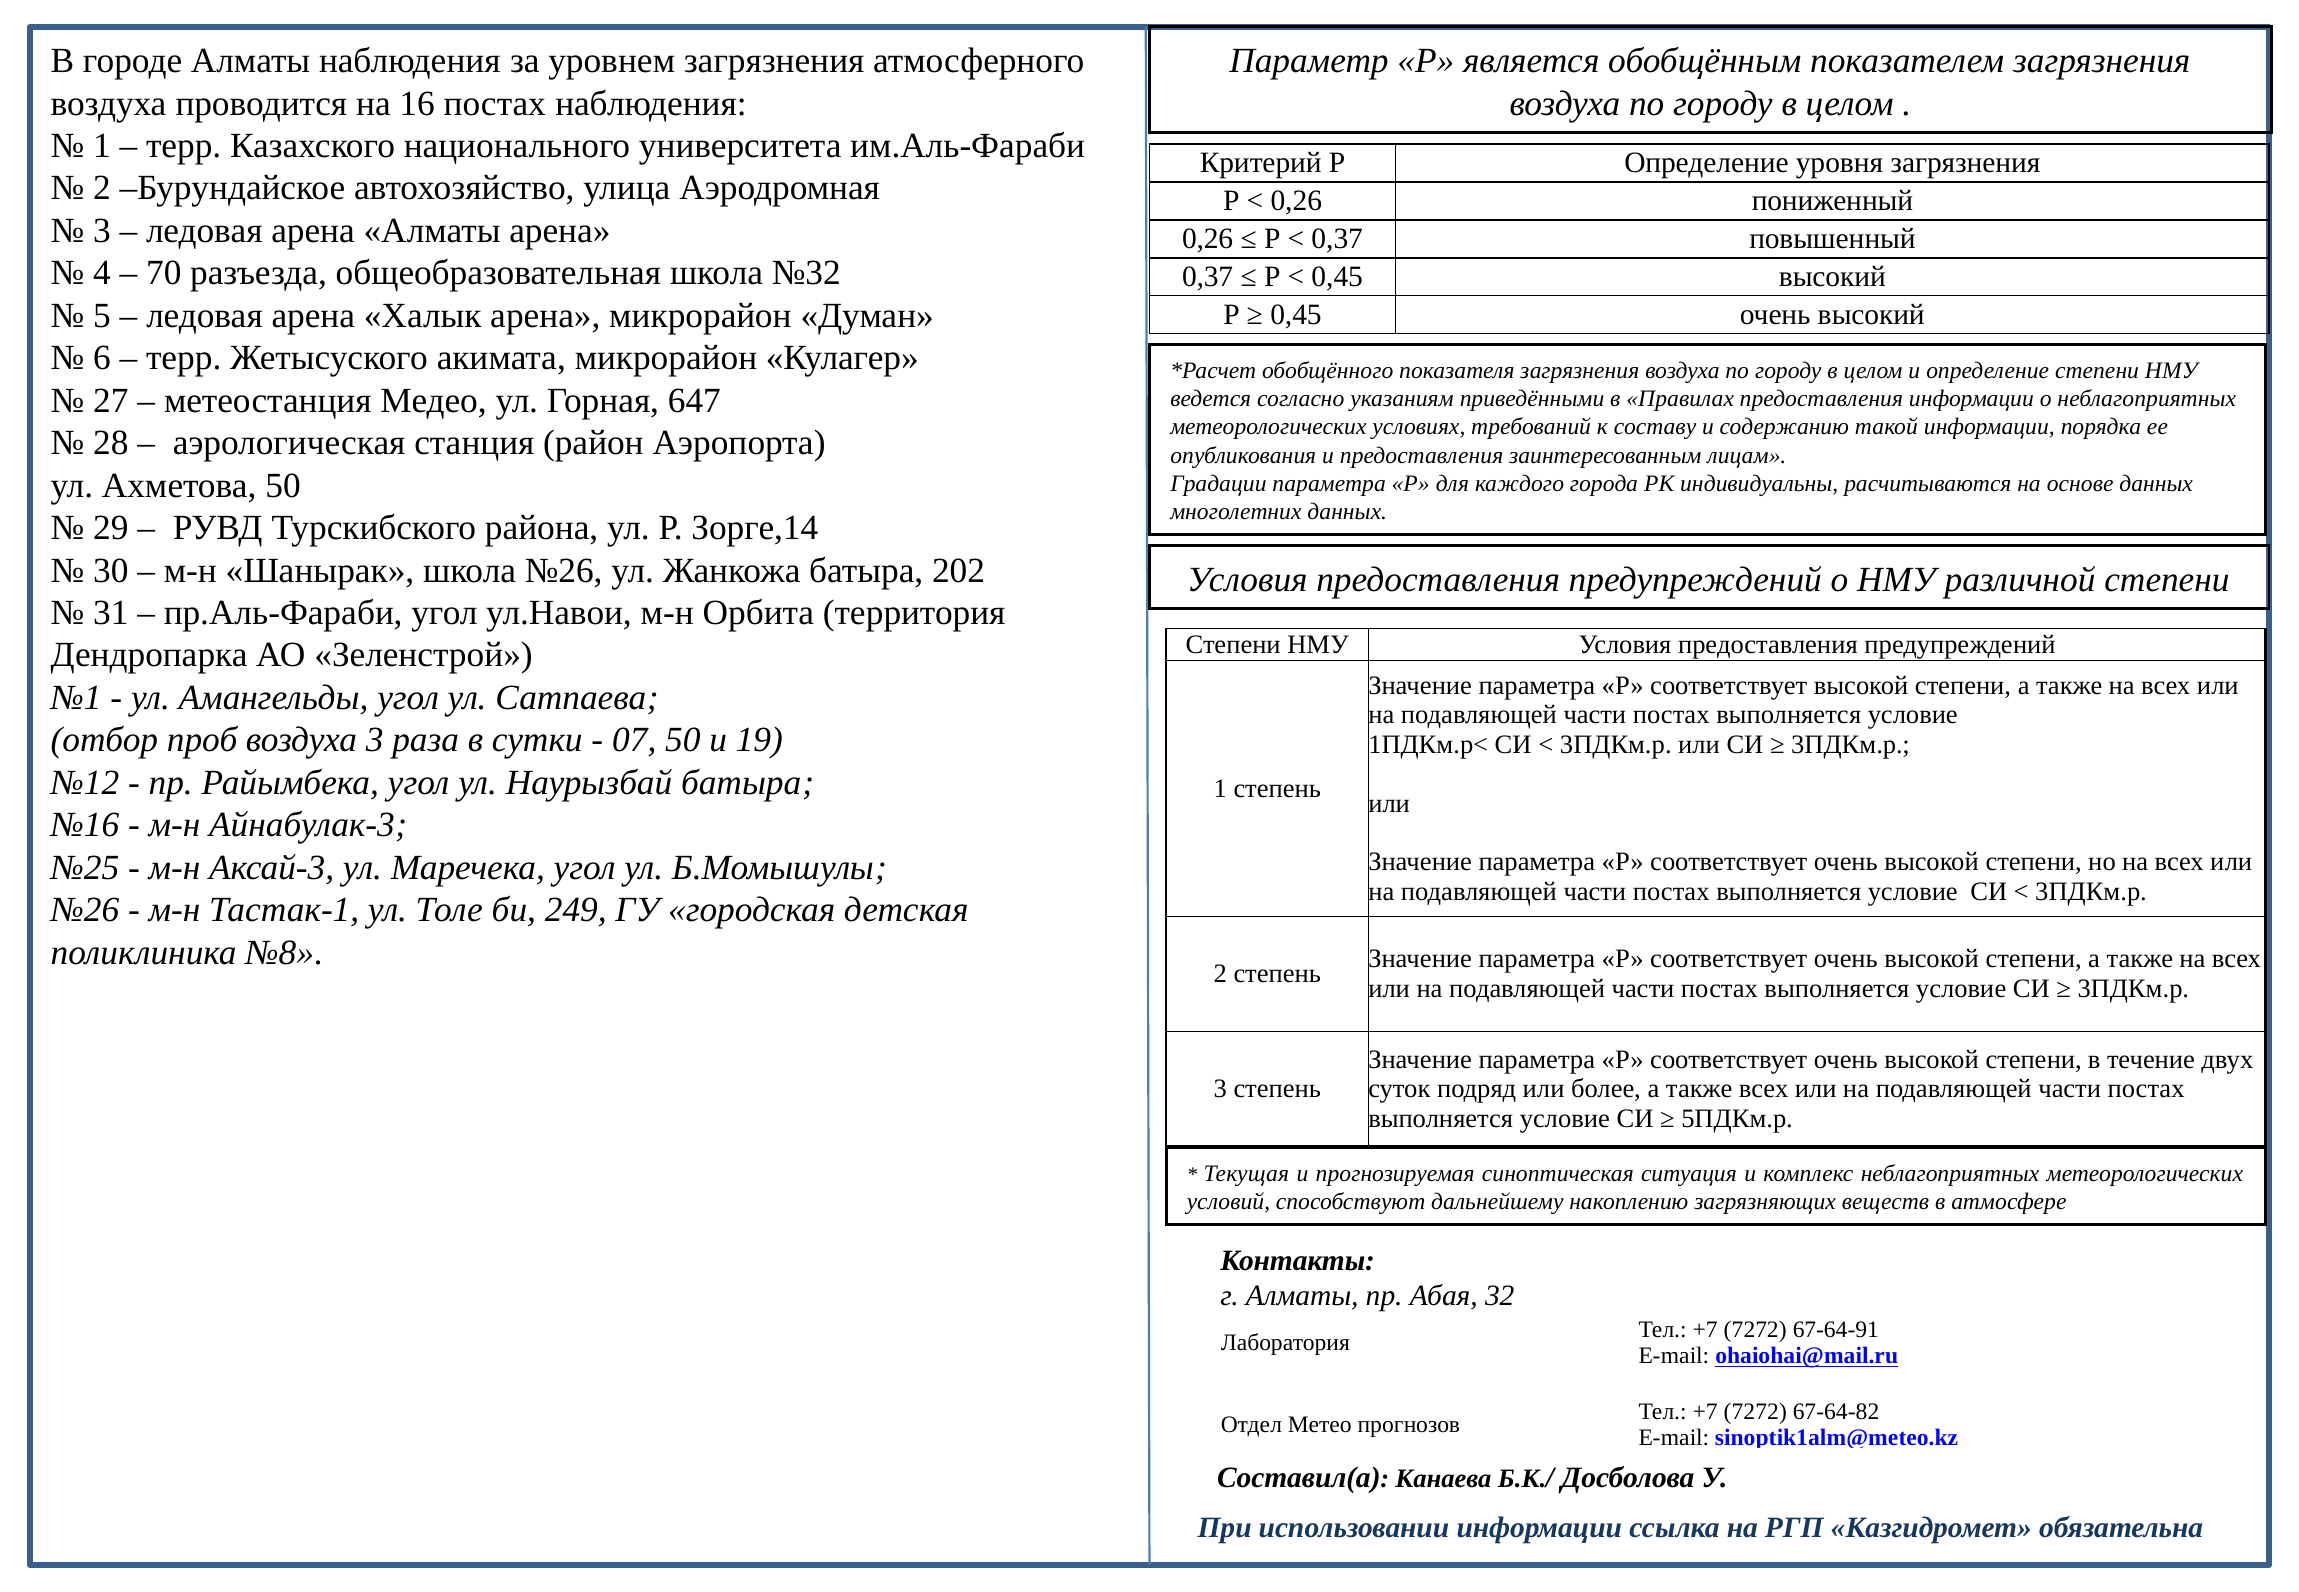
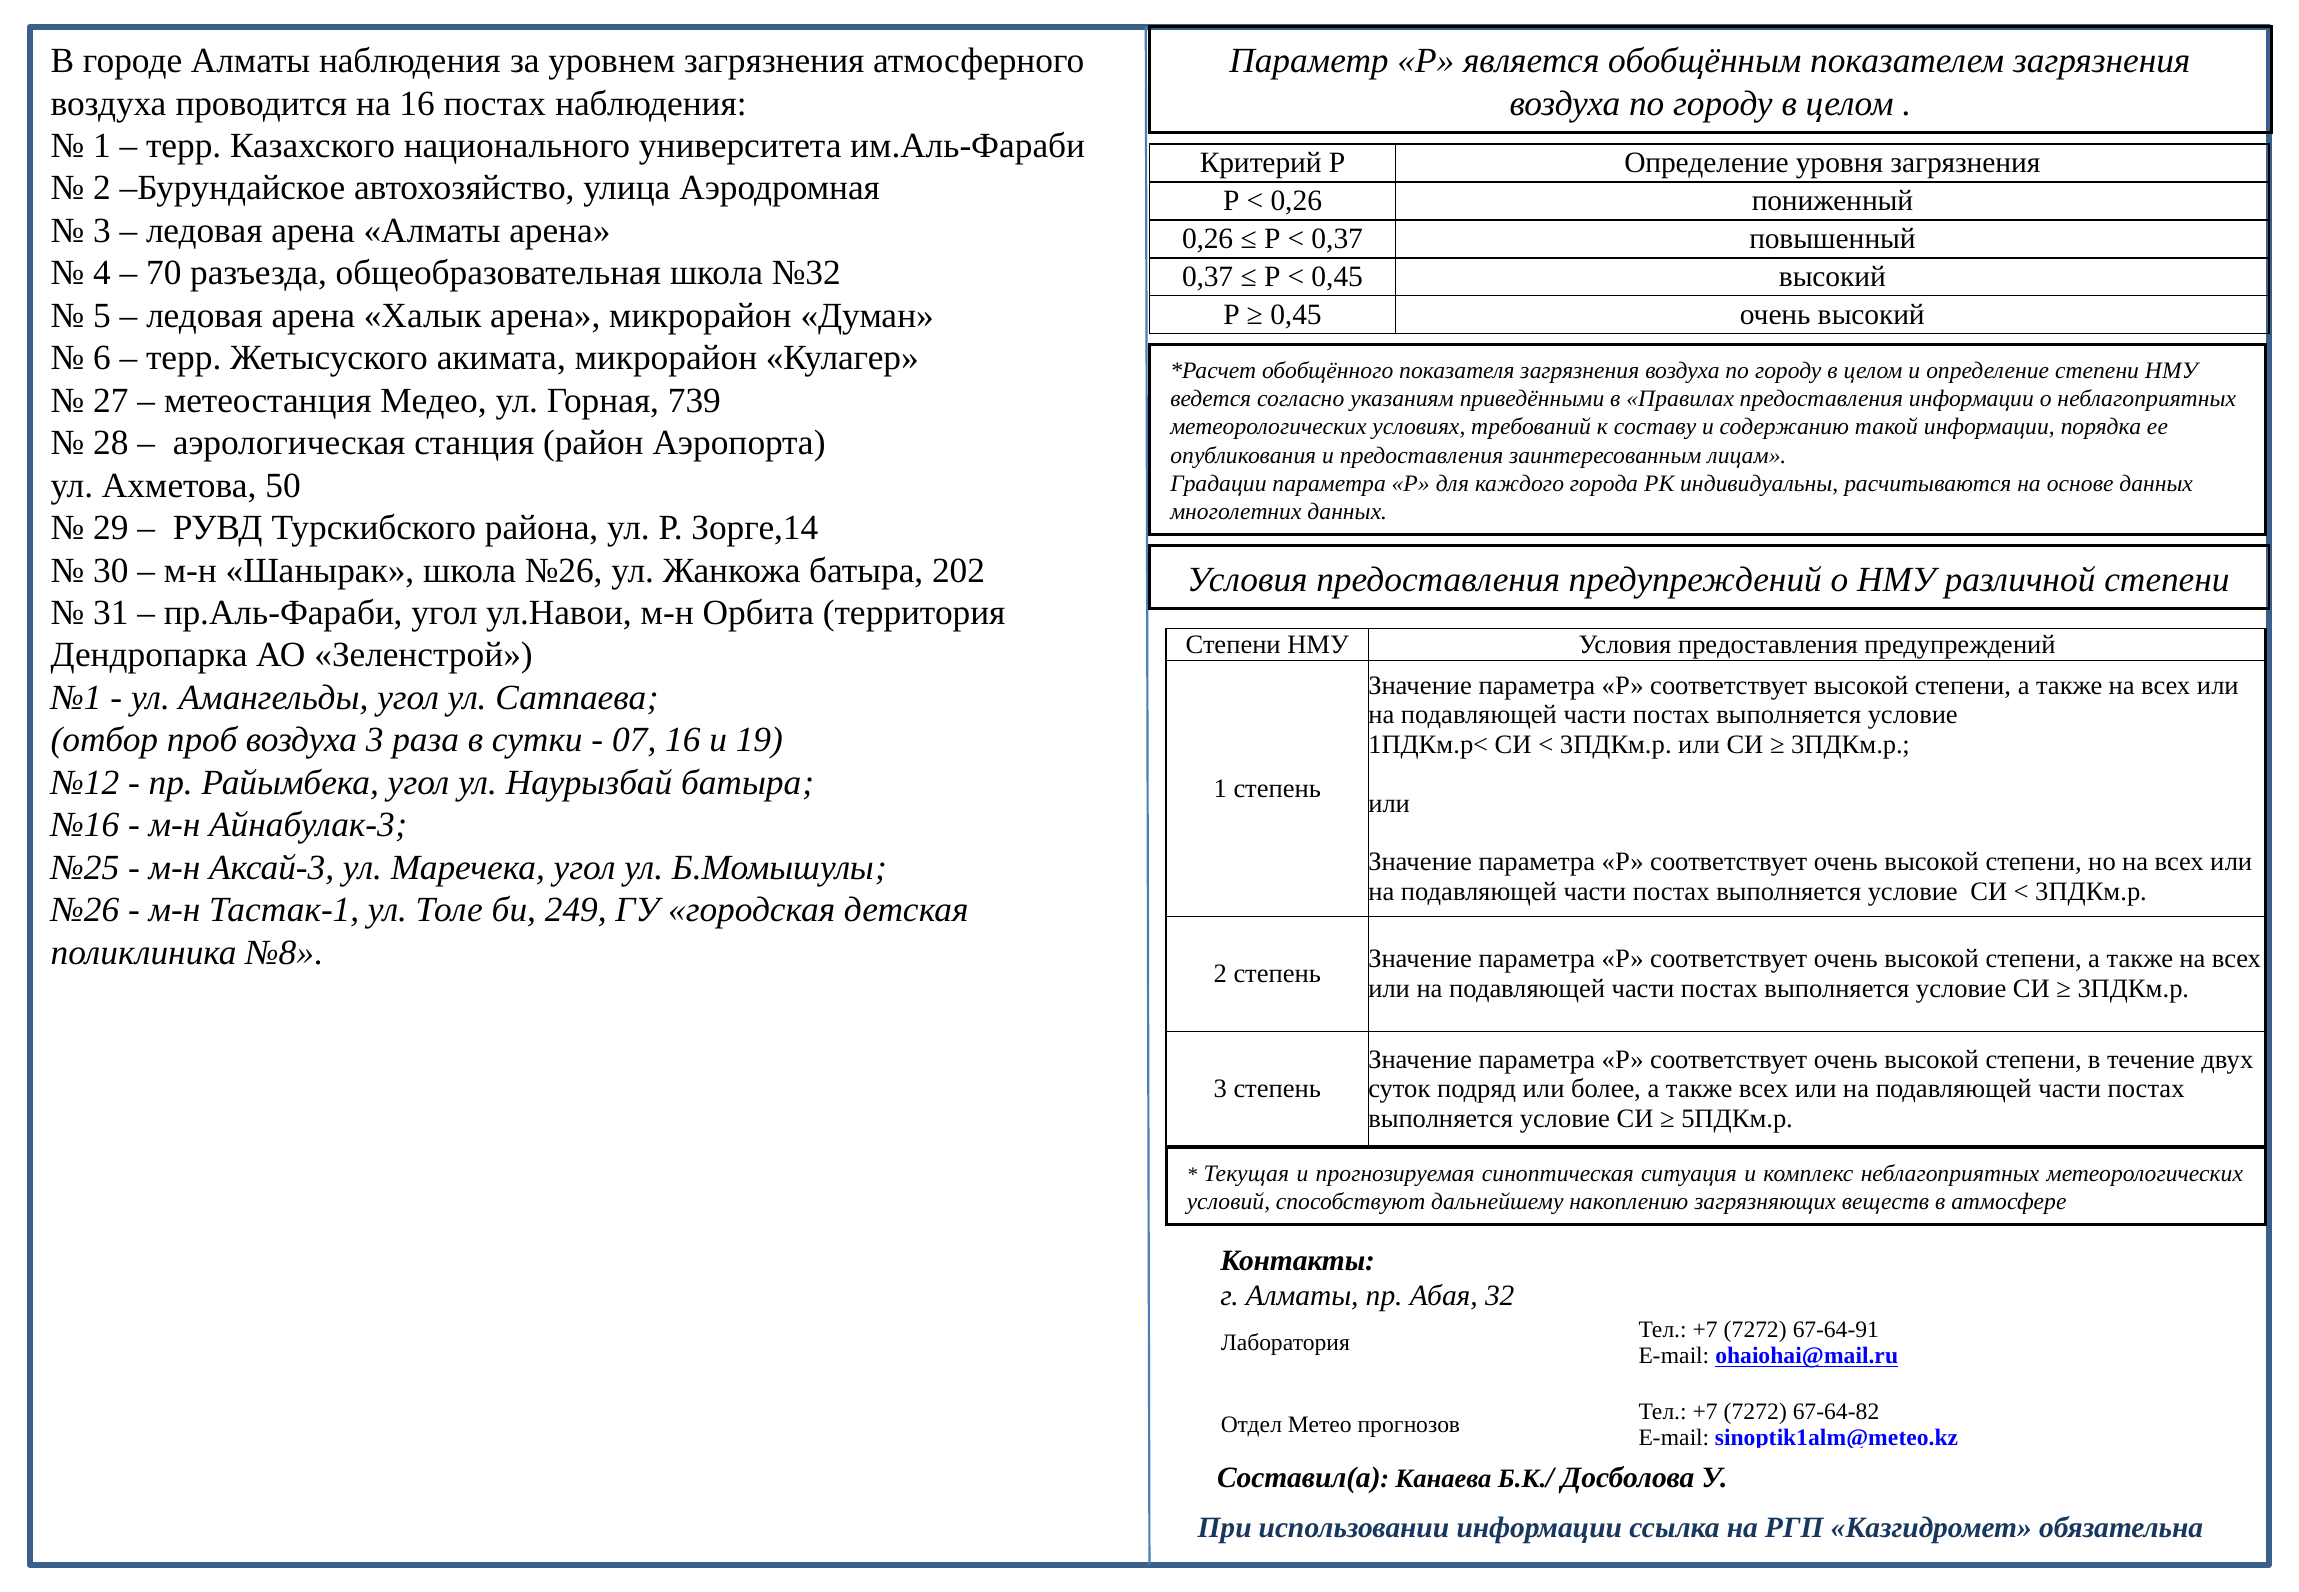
647: 647 -> 739 (694, 400)
07 50: 50 -> 16 (683, 740)
